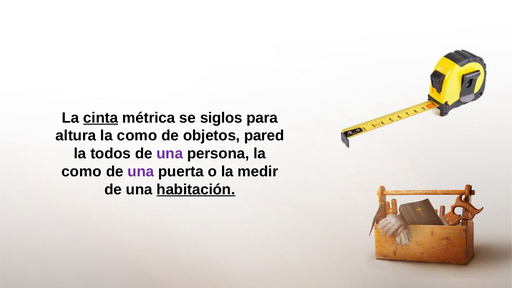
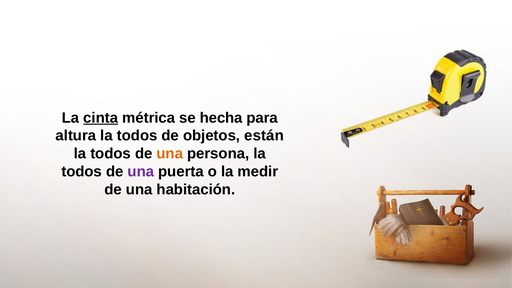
siglos: siglos -> hecha (221, 118)
como: como -> todos (137, 136)
pared: pared -> están (264, 136)
una colour: purple -> orange (170, 154)
como: como -> todos (82, 172)
habitación underline: present -> none (196, 189)
